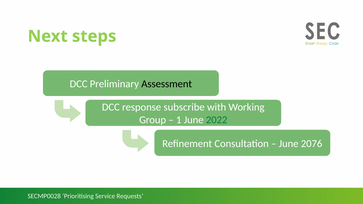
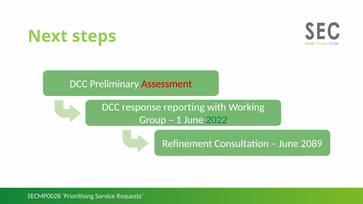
Assessment colour: black -> red (167, 84)
subscribe: subscribe -> reporting (184, 107)
2076: 2076 -> 2089 (312, 144)
